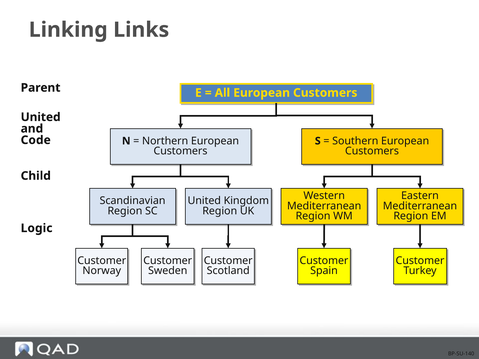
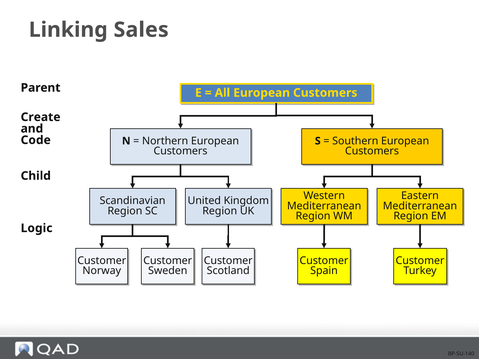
Links: Links -> Sales (141, 30)
United: United -> Create (41, 117)
